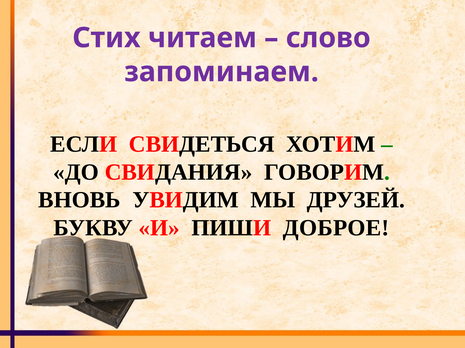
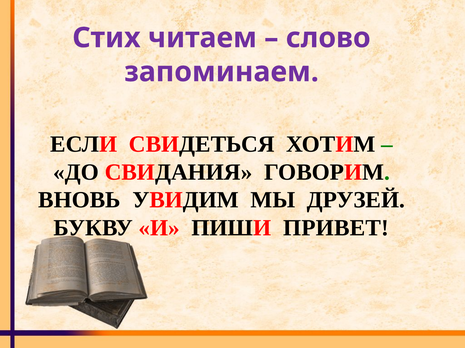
ДОБРОЕ: ДОБРОЕ -> ПРИВЕТ (336, 228)
